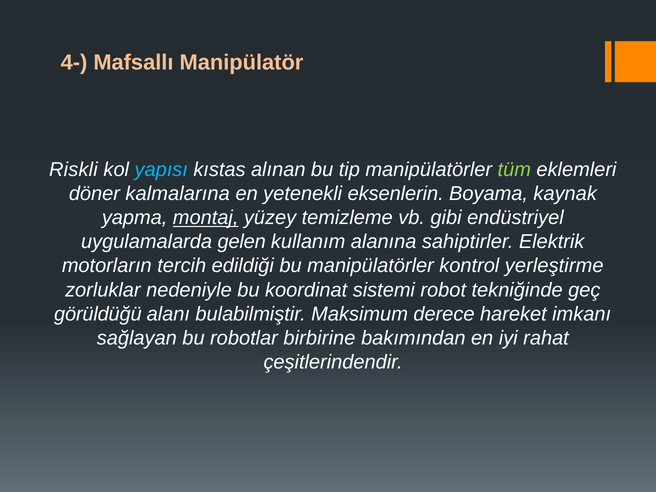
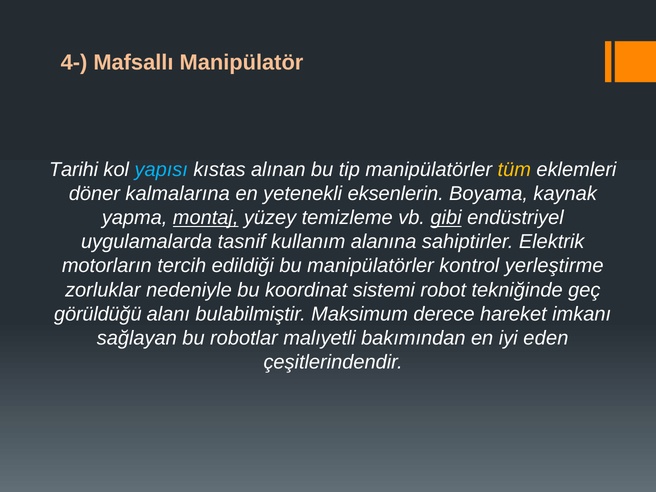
Riskli: Riskli -> Tarihi (74, 170)
tüm colour: light green -> yellow (514, 170)
gibi underline: none -> present (446, 218)
gelen: gelen -> tasnif (242, 242)
birbirine: birbirine -> malıyetli (320, 338)
rahat: rahat -> eden (546, 338)
